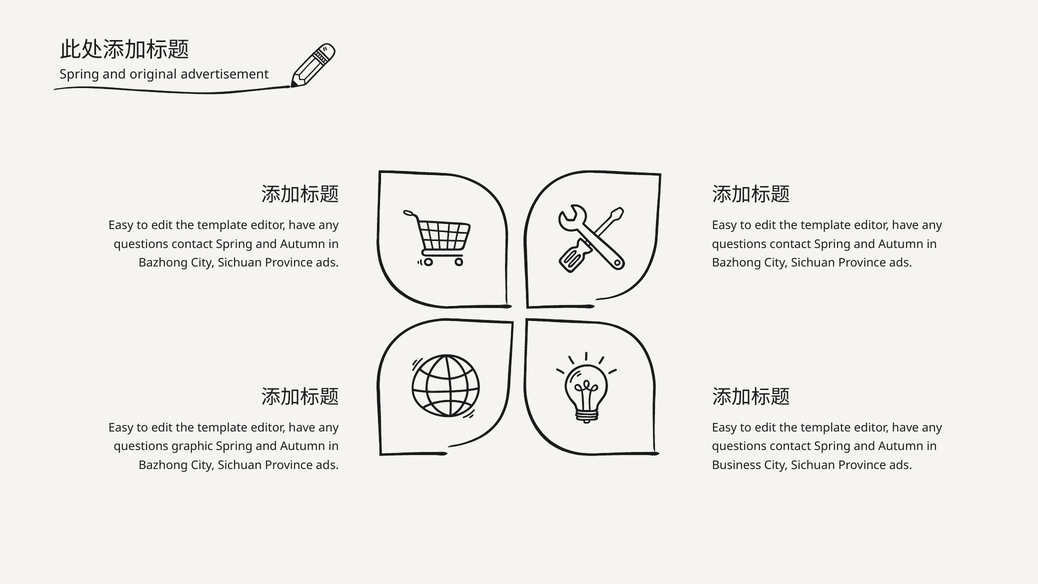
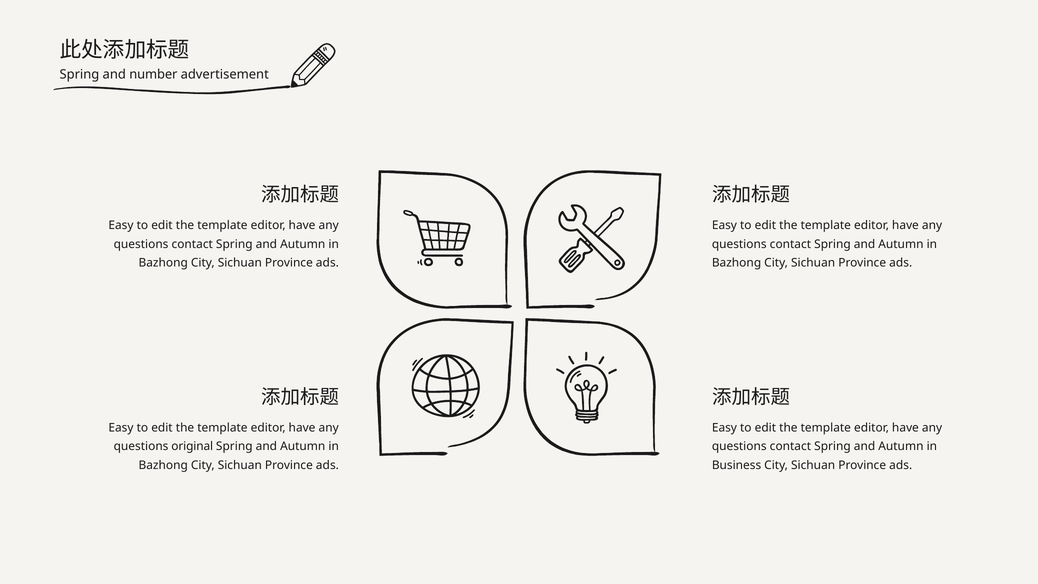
original: original -> number (153, 74)
graphic: graphic -> original (192, 446)
